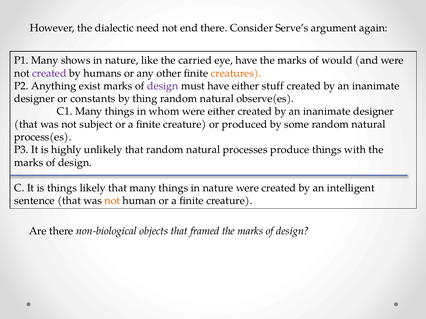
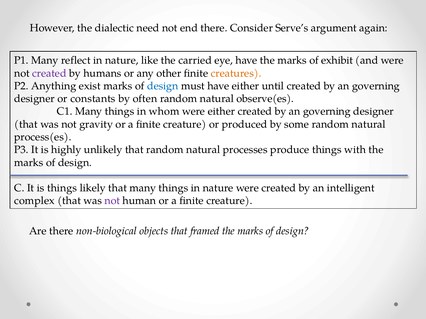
shows: shows -> reflect (76, 61)
would: would -> exhibit (337, 61)
design colour: purple -> blue (163, 86)
stuff: stuff -> until (273, 86)
inanimate: inanimate -> governing (376, 86)
thing: thing -> often (145, 99)
inanimate: inanimate -> governing (327, 112)
subject: subject -> gravity (96, 124)
sentence: sentence -> complex (34, 201)
not colour: orange -> purple (112, 201)
